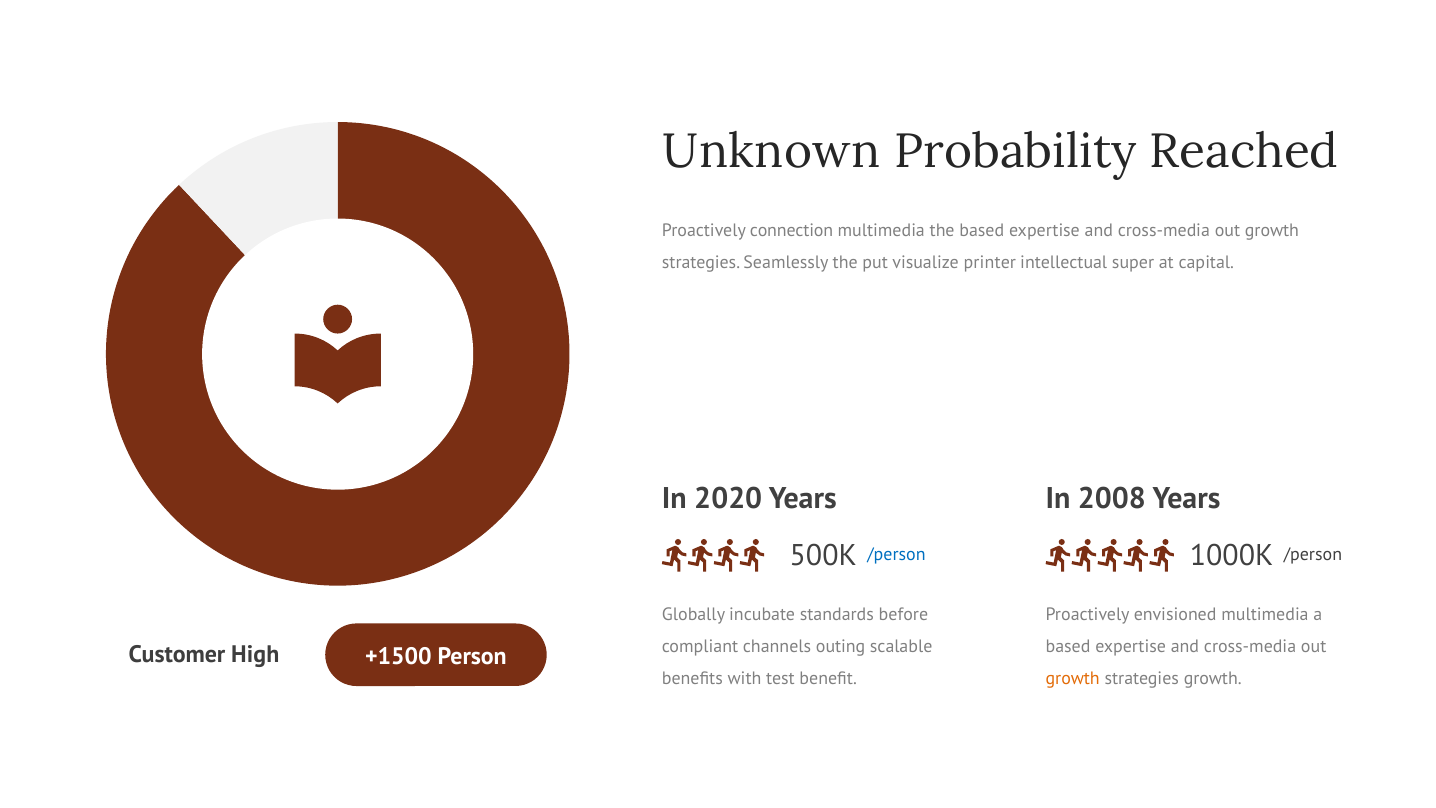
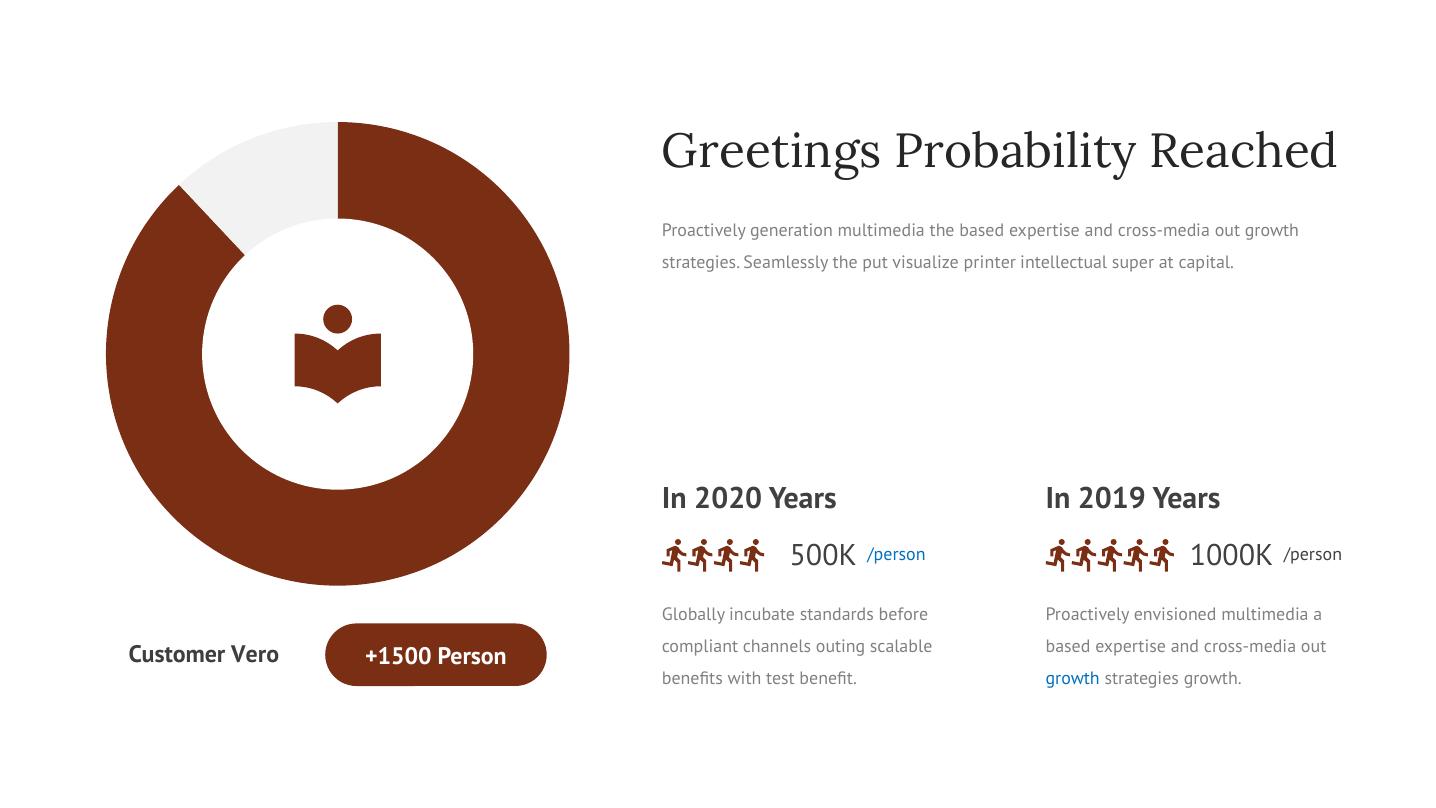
Unknown: Unknown -> Greetings (772, 152)
connection: connection -> generation (791, 230)
2008: 2008 -> 2019 (1112, 498)
High: High -> Vero (255, 654)
growth colour: orange -> blue (1073, 679)
